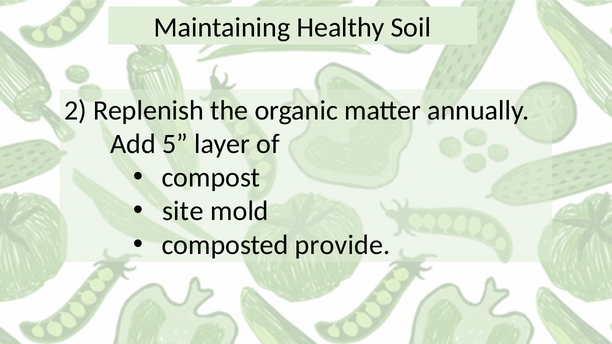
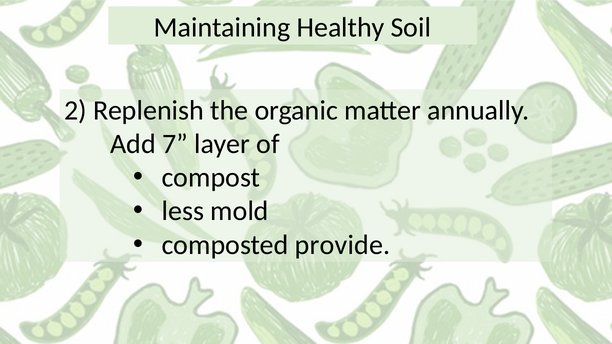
5: 5 -> 7 (175, 144)
site: site -> less (183, 211)
